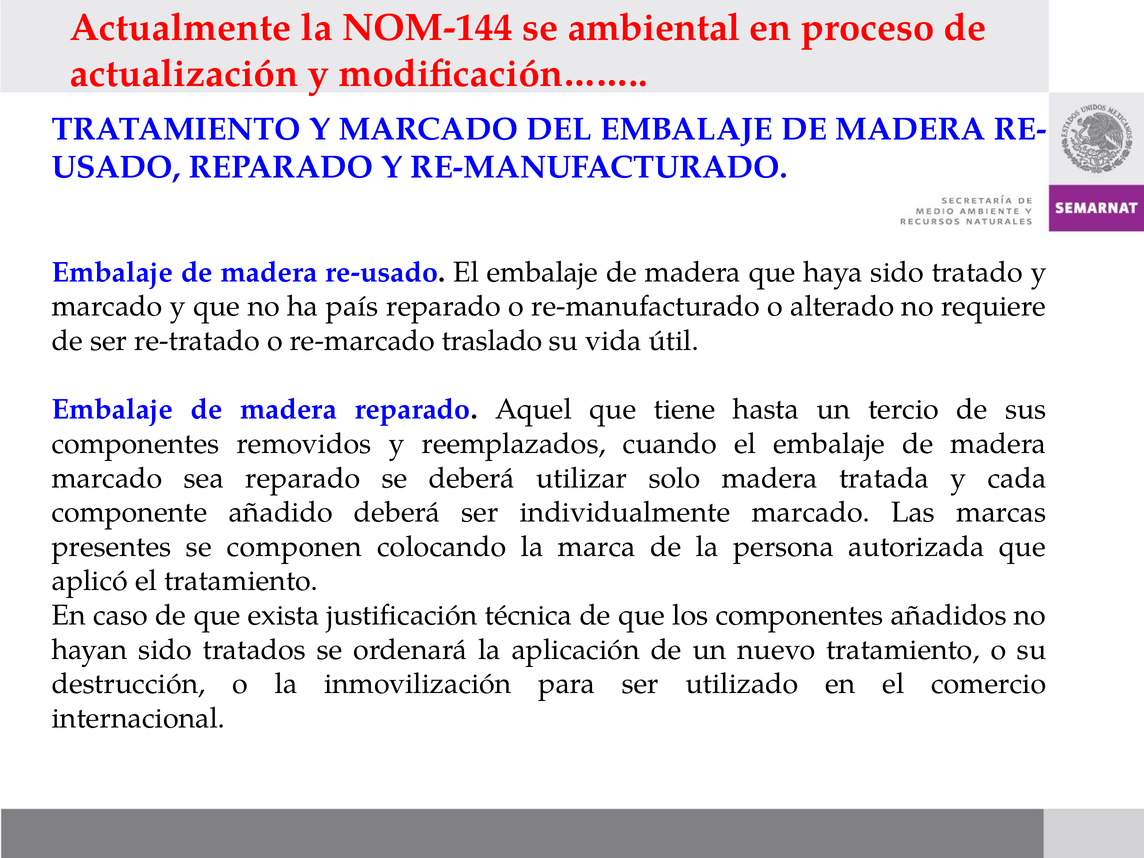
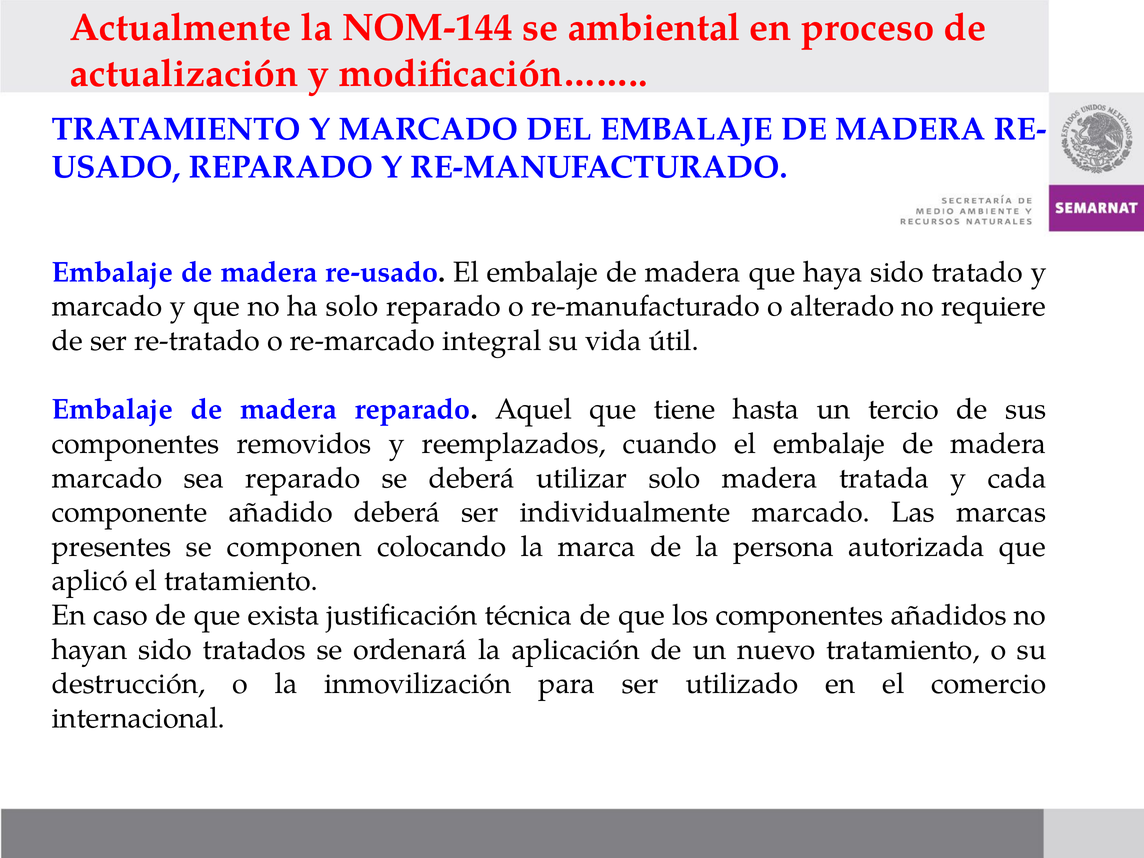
ha país: país -> solo (352, 306)
traslado: traslado -> integral (492, 341)
